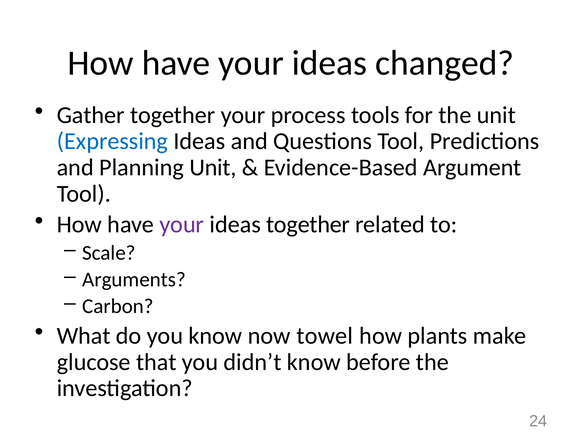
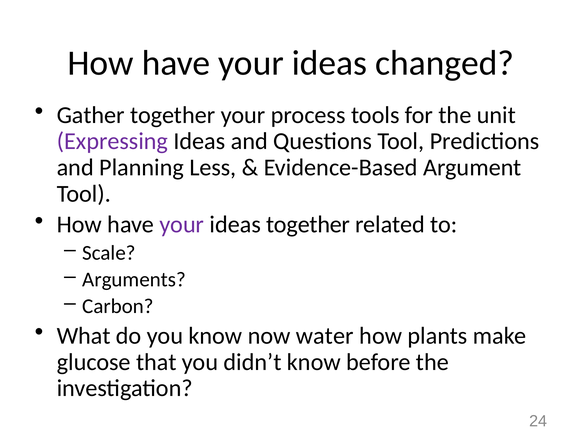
Expressing colour: blue -> purple (112, 141)
Planning Unit: Unit -> Less (213, 167)
towel: towel -> water (325, 335)
